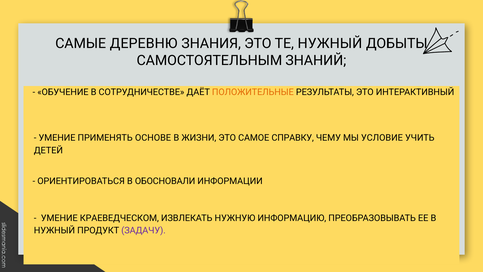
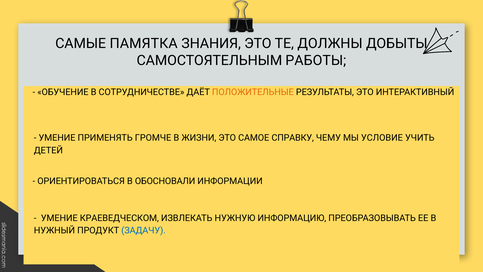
ДЕРЕВНЮ: ДЕРЕВНЮ -> ПАМЯТКА (144, 44)
ТЕ НУЖНЫЙ: НУЖНЫЙ -> ДОЛЖНЫ (330, 44)
ЗНАНИЙ: ЗНАНИЙ -> РАБОТЫ (316, 60)
ОСНОВЕ: ОСНОВЕ -> ГРОМЧЕ (153, 138)
ЗАДАЧУ colour: purple -> blue (143, 230)
